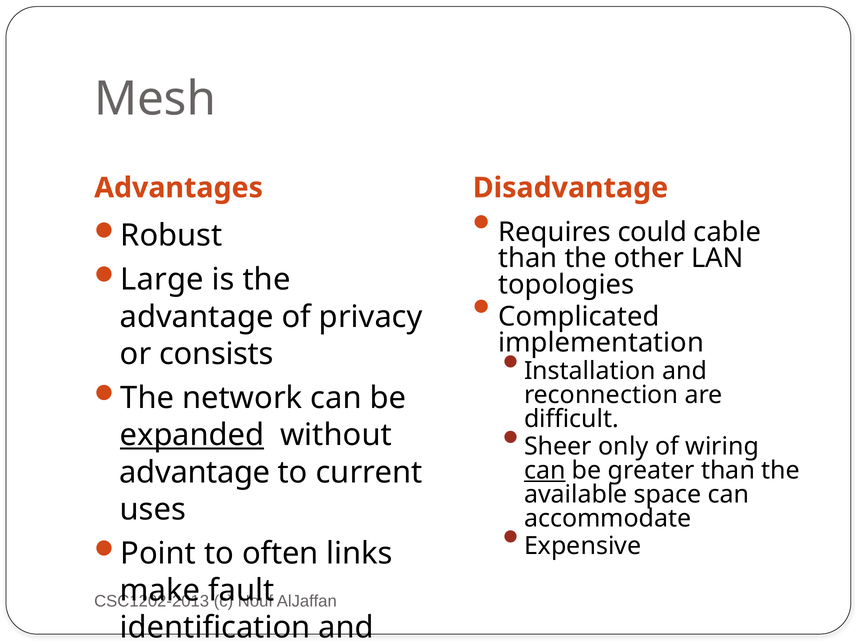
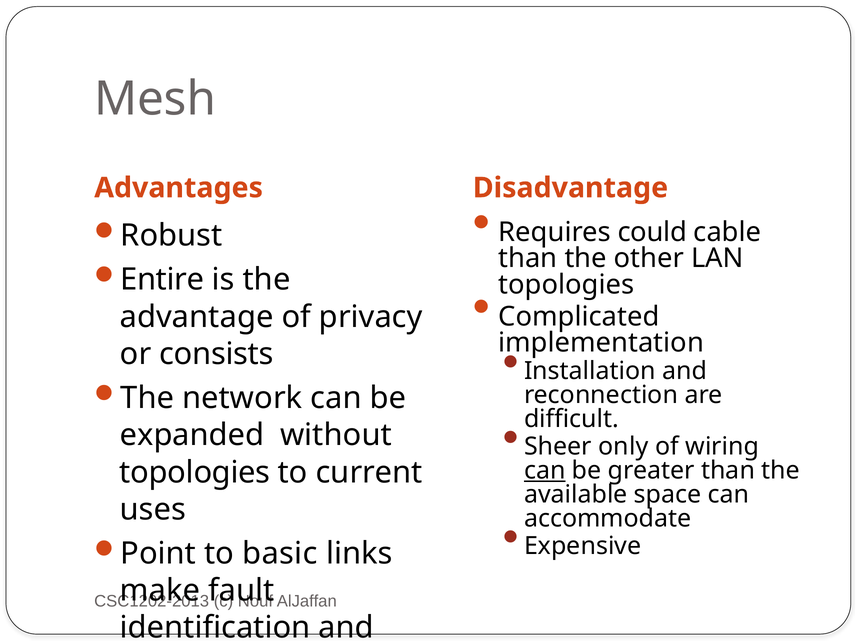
Large: Large -> Entire (162, 280)
expanded underline: present -> none (192, 435)
advantage: advantage -> topologies (195, 472)
often: often -> basic (280, 553)
